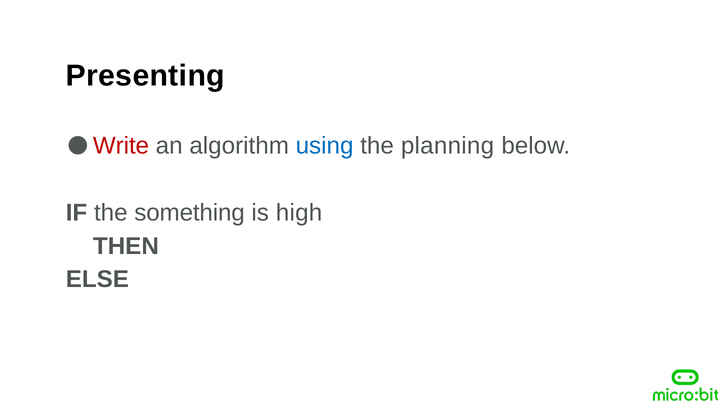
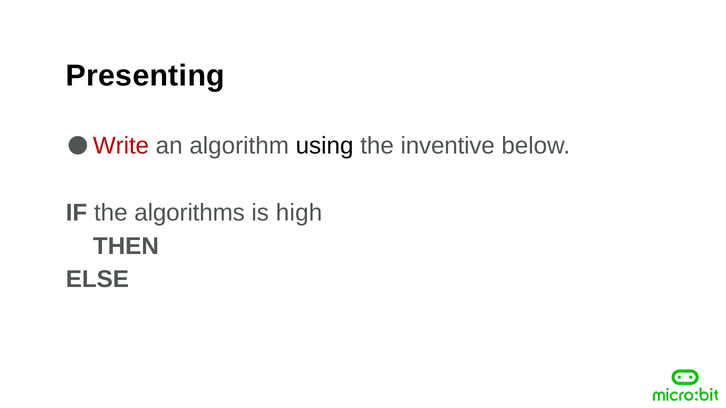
using colour: blue -> black (325, 146)
planning: planning -> inventive (448, 146)
something: something -> algorithms (190, 213)
